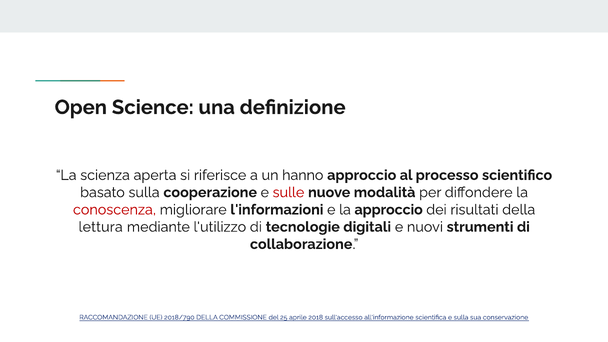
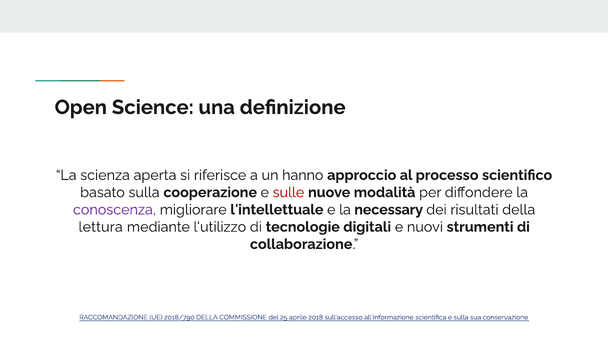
conoscenza colour: red -> purple (115, 210)
l'informazioni: l'informazioni -> l'intellettuale (277, 210)
la approccio: approccio -> necessary (389, 210)
